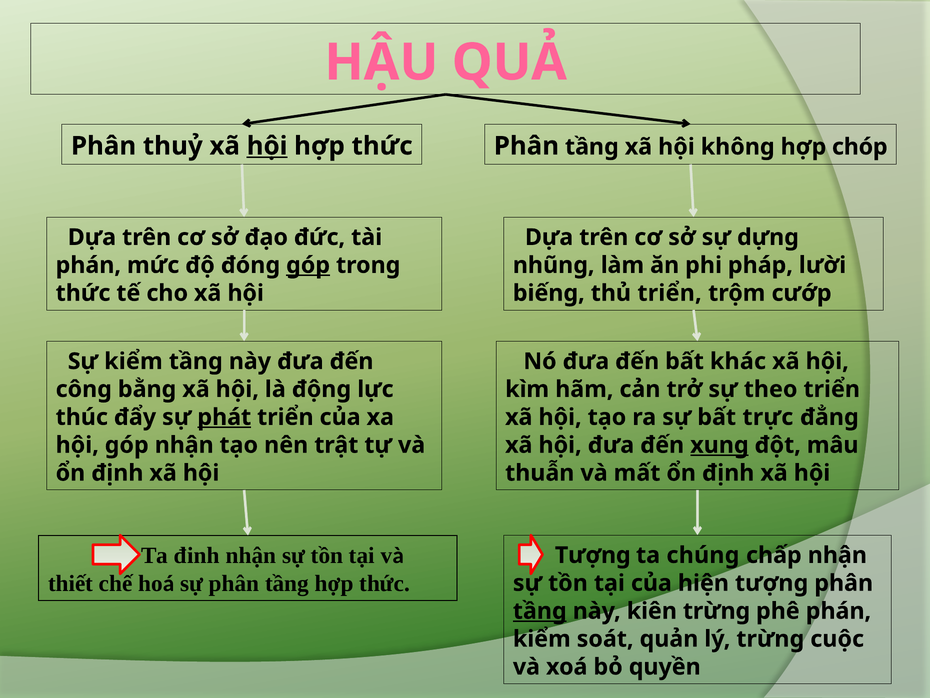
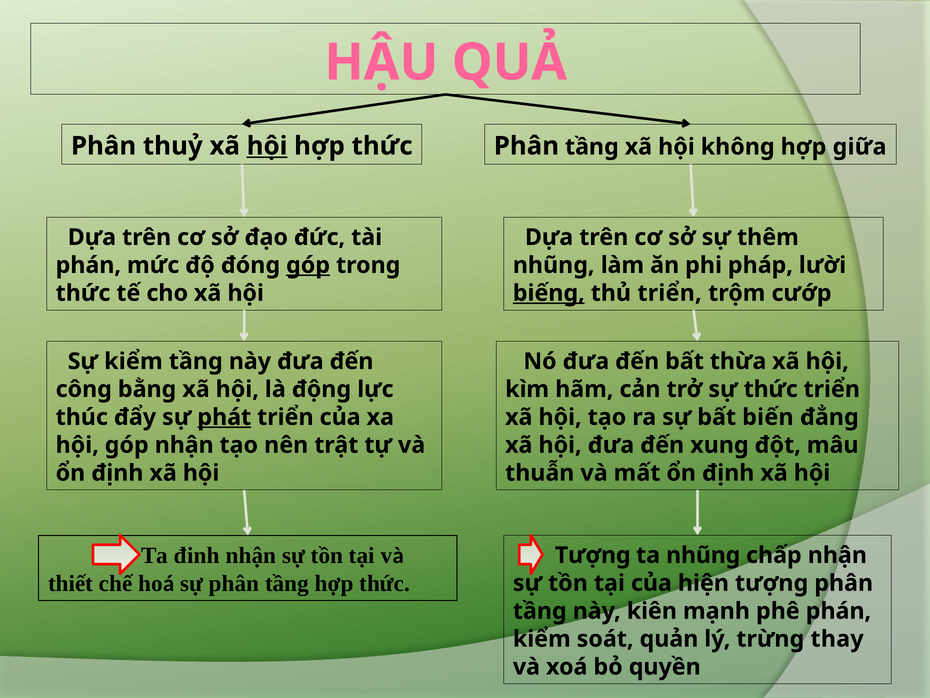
chóp: chóp -> giữa (860, 147)
dựng: dựng -> thêm (768, 237)
biếng underline: none -> present (549, 293)
khác: khác -> thừa (738, 361)
sự theo: theo -> thức (771, 389)
trực: trực -> biến (768, 417)
xung underline: present -> none (719, 445)
ta chúng: chúng -> nhũng (703, 555)
tầng underline: present -> none (540, 611)
kiên trừng: trừng -> mạnh (716, 611)
cuộc: cuộc -> thay (837, 639)
